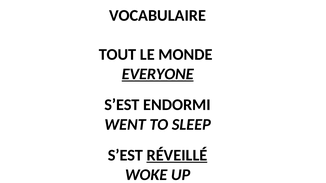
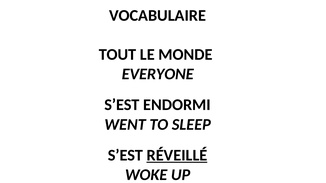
EVERYONE underline: present -> none (158, 74)
